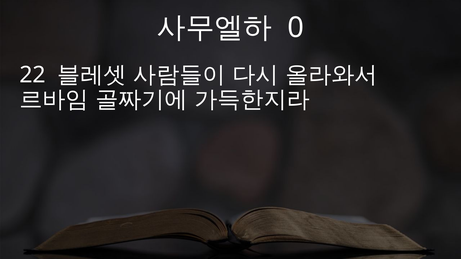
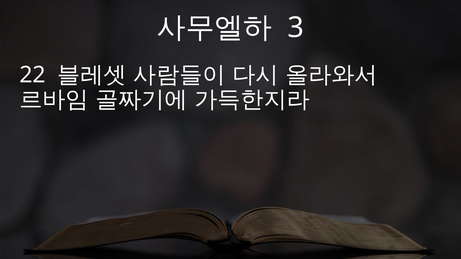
0: 0 -> 3 (296, 28)
